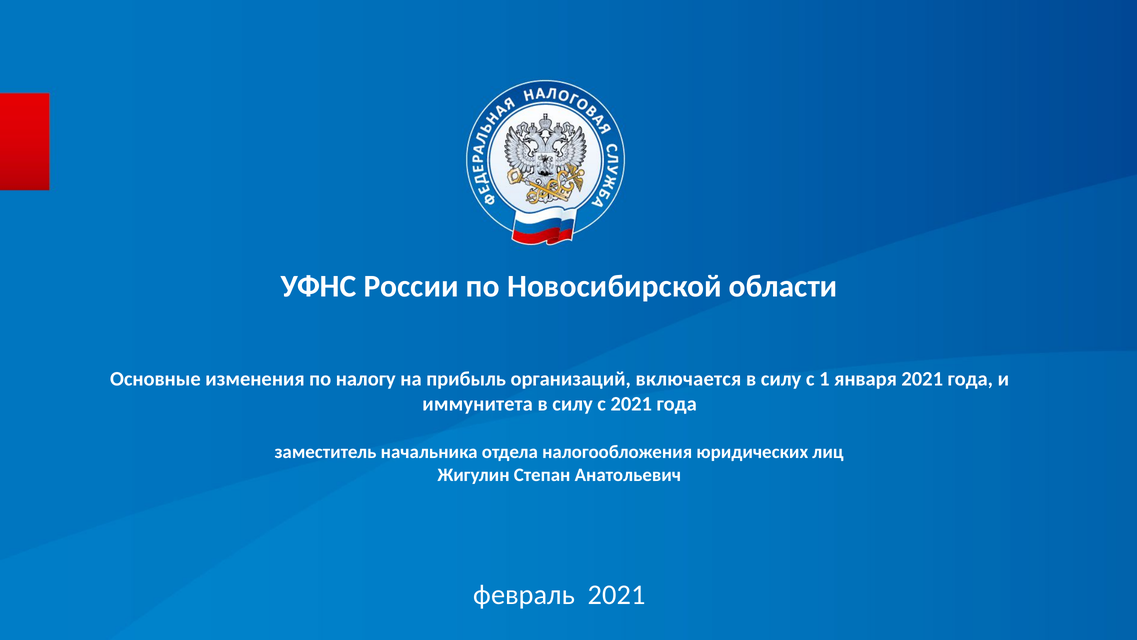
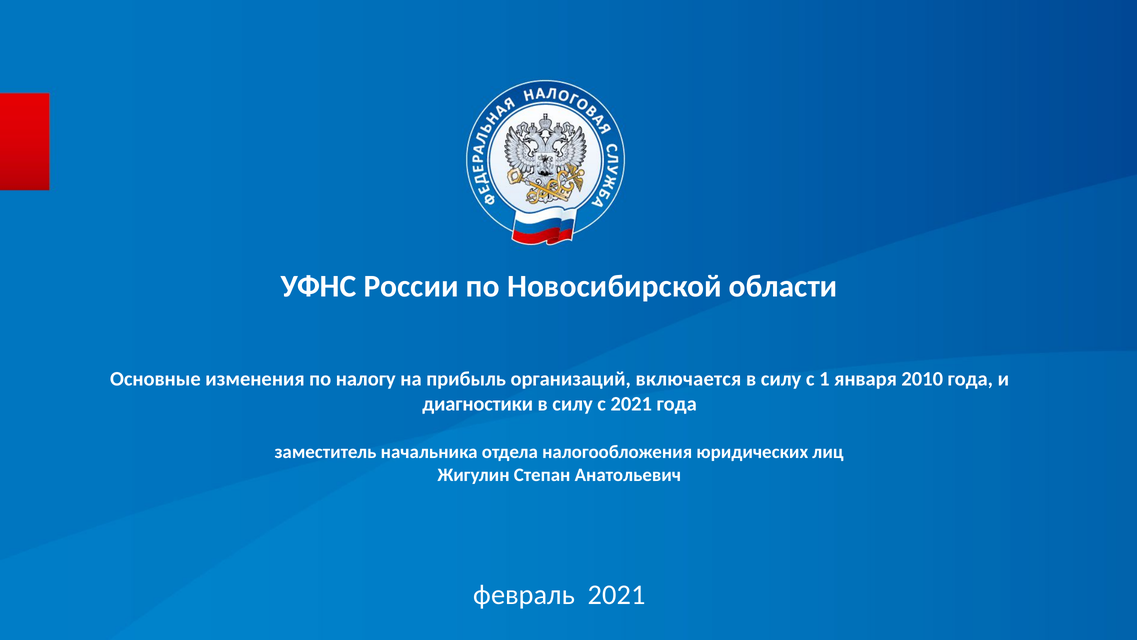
января 2021: 2021 -> 2010 (922, 379)
иммунитета: иммунитета -> диагностики (478, 404)
